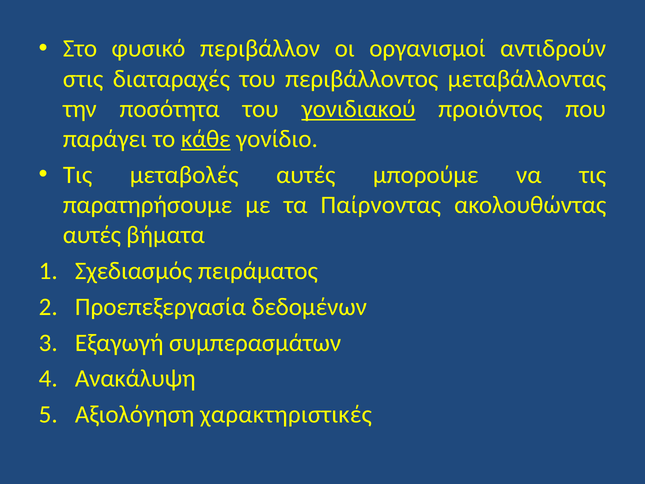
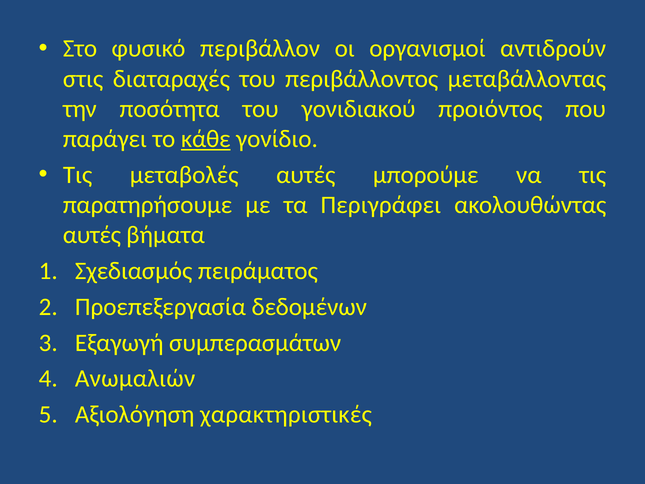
γονιδιακού underline: present -> none (359, 109)
Παίρνοντας: Παίρνοντας -> Περιγράφει (381, 205)
Ανακάλυψη: Ανακάλυψη -> Ανωμαλιών (135, 378)
